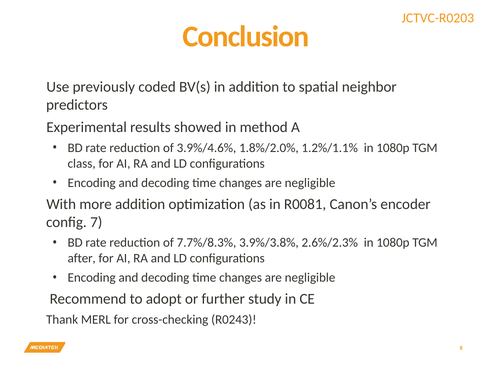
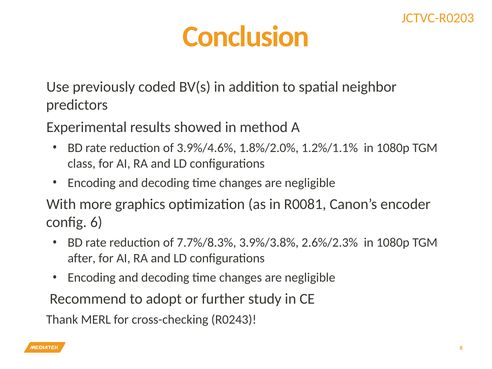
more addition: addition -> graphics (140, 204)
7: 7 -> 6 (96, 222)
